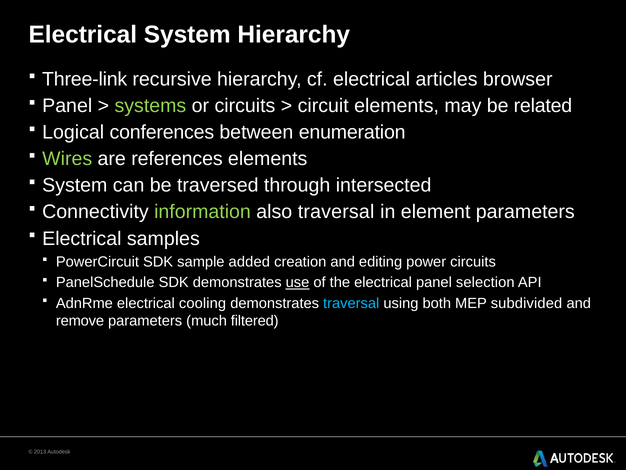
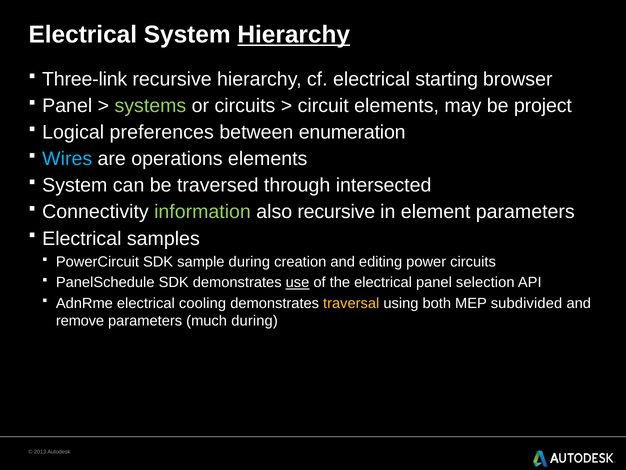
Hierarchy underline: none -> present (294, 35)
articles: articles -> starting (447, 79)
related: related -> project (543, 106)
conferences: conferences -> preferences (162, 132)
Wires colour: light green -> light blue (67, 159)
references: references -> operations (177, 159)
also traversal: traversal -> recursive (336, 212)
sample added: added -> during (249, 262)
traversal colour: light blue -> yellow (351, 303)
much filtered: filtered -> during (255, 320)
